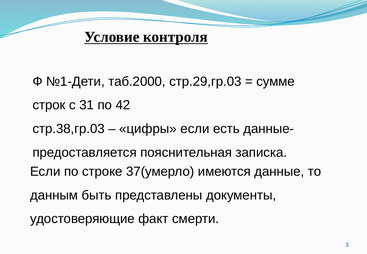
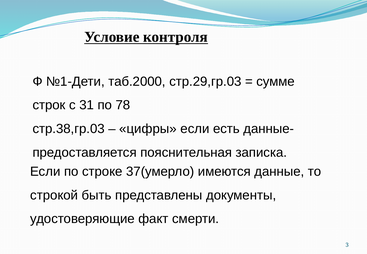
42: 42 -> 78 (123, 105)
данным: данным -> строкой (54, 195)
